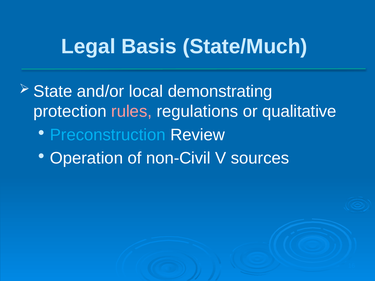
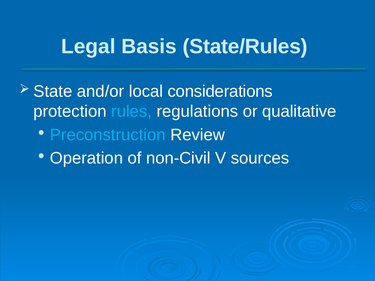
State/Much: State/Much -> State/Rules (245, 46)
demonstrating: demonstrating -> considerations (220, 92)
rules colour: pink -> light blue (132, 112)
